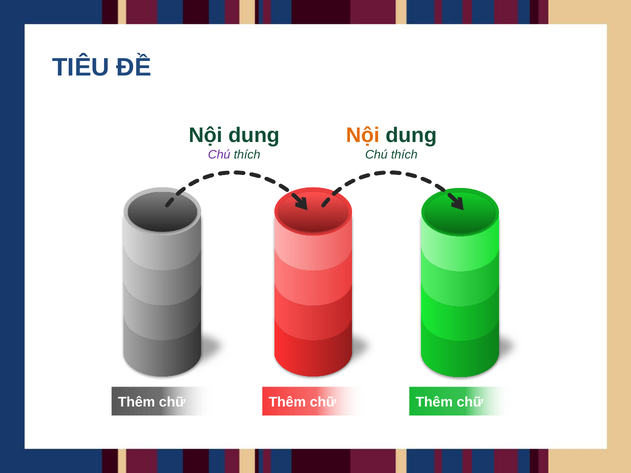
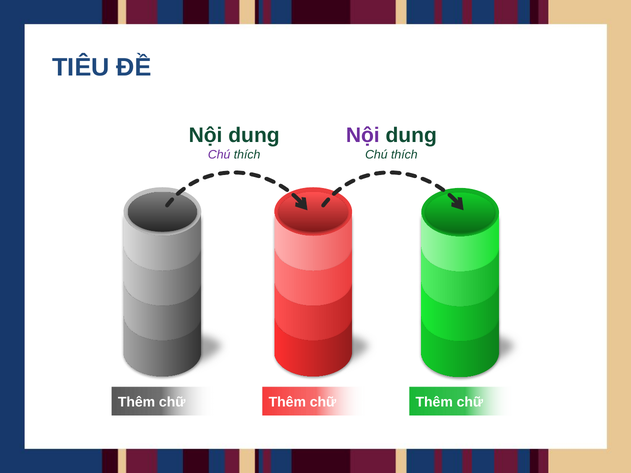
Nội colour: orange -> purple (363, 135)
